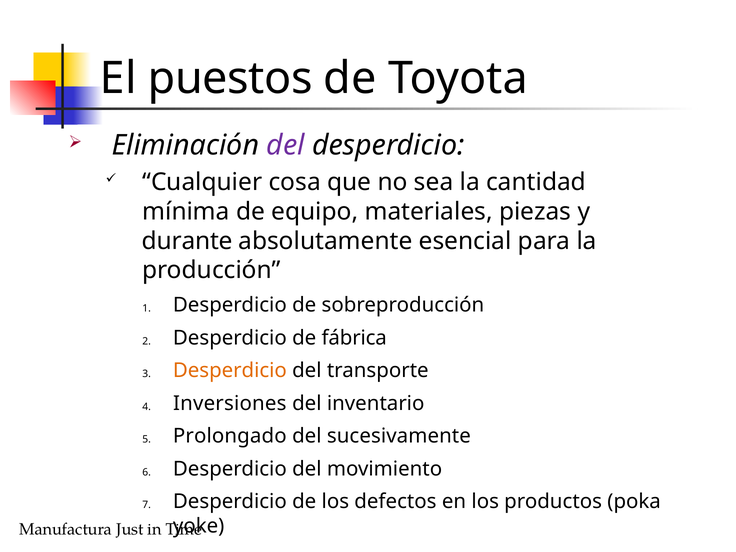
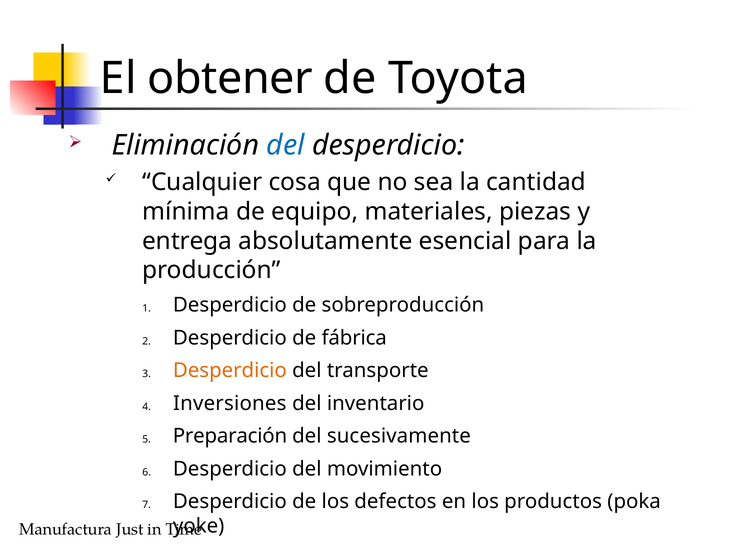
puestos: puestos -> obtener (230, 78)
del colour: purple -> blue (286, 146)
durante: durante -> entrega (187, 241)
Prolongado: Prolongado -> Preparación (230, 436)
